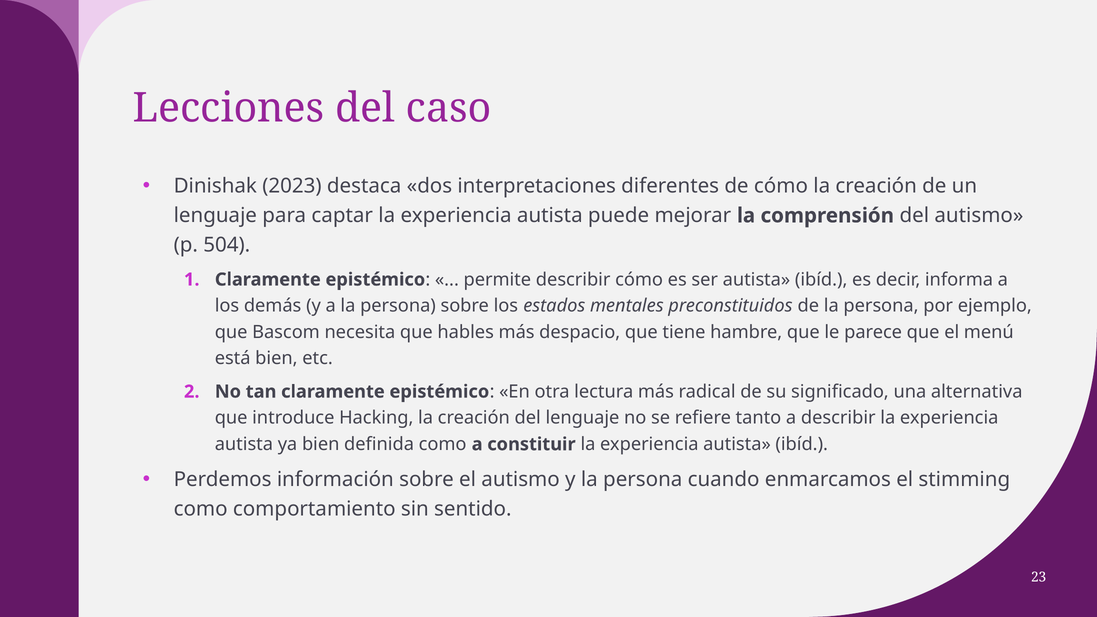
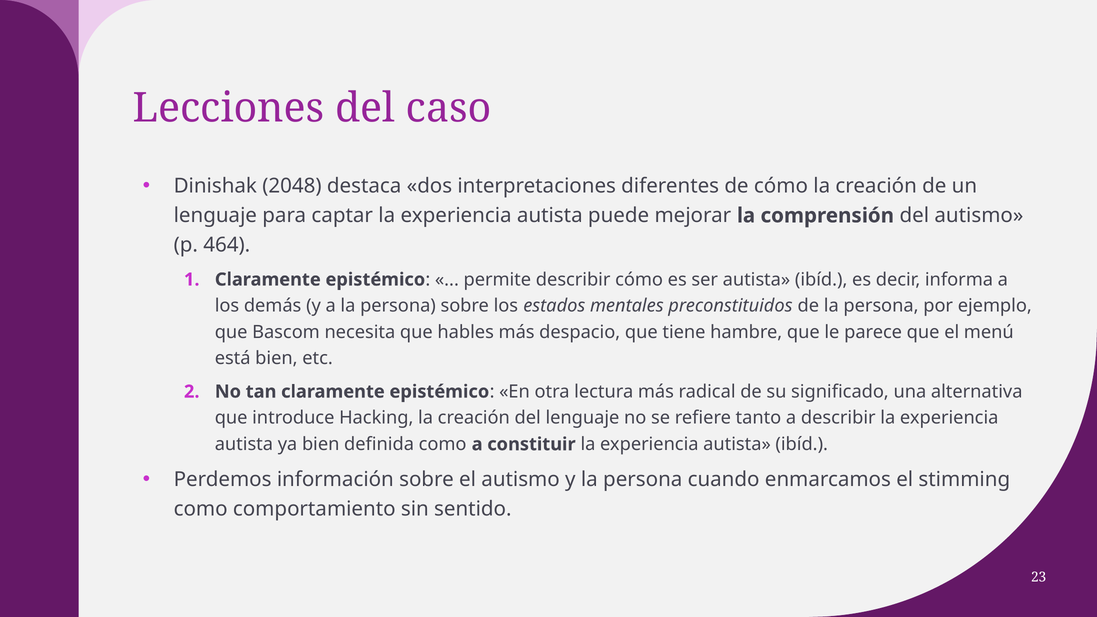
2023: 2023 -> 2048 (292, 186)
504: 504 -> 464 (227, 245)
